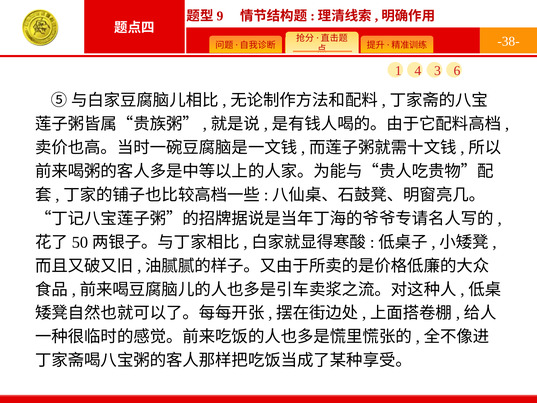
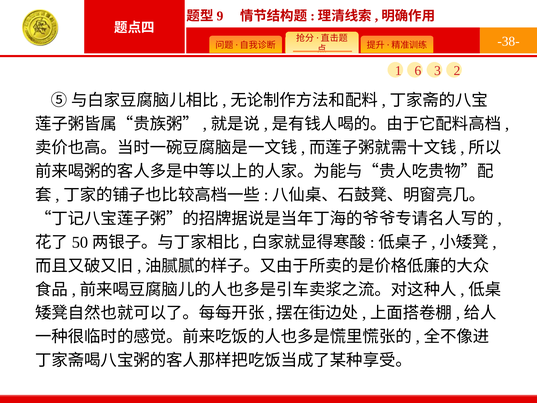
4: 4 -> 6 (418, 71)
6: 6 -> 2 (457, 71)
